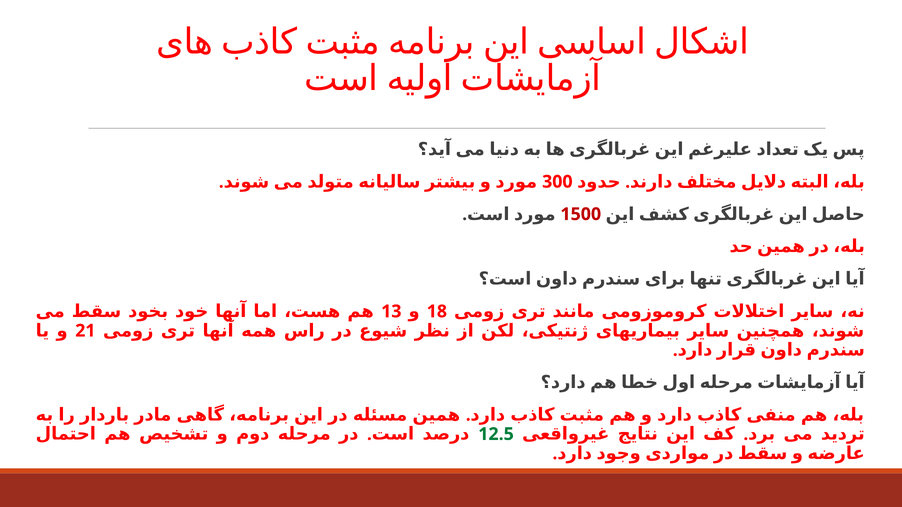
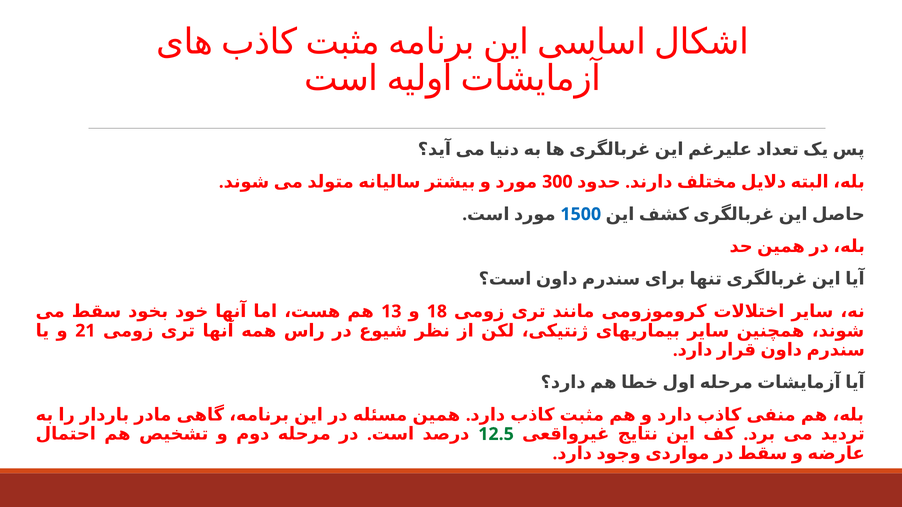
1500 colour: red -> blue (581, 214)
